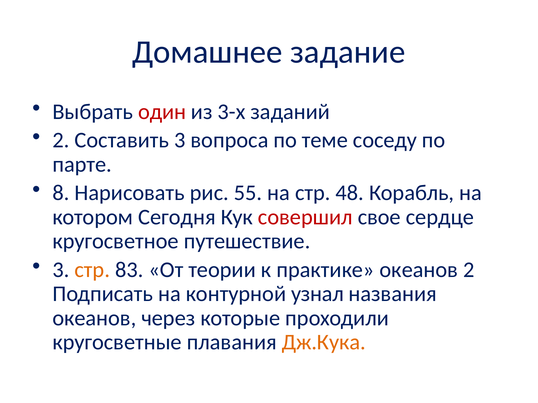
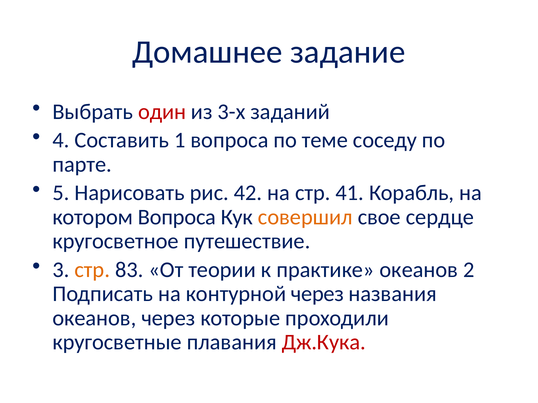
2: 2 -> 4 (61, 140)
Составить 3: 3 -> 1 (180, 140)
8: 8 -> 5 (61, 193)
55: 55 -> 42 (248, 193)
48: 48 -> 41 (350, 193)
котором Сегодня: Сегодня -> Вопроса (177, 217)
совершил colour: red -> orange (305, 217)
контурной узнал: узнал -> через (317, 294)
Дж.Кука colour: orange -> red (324, 343)
